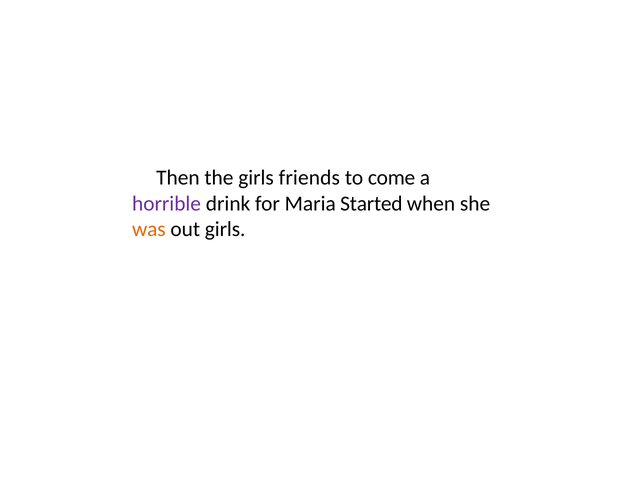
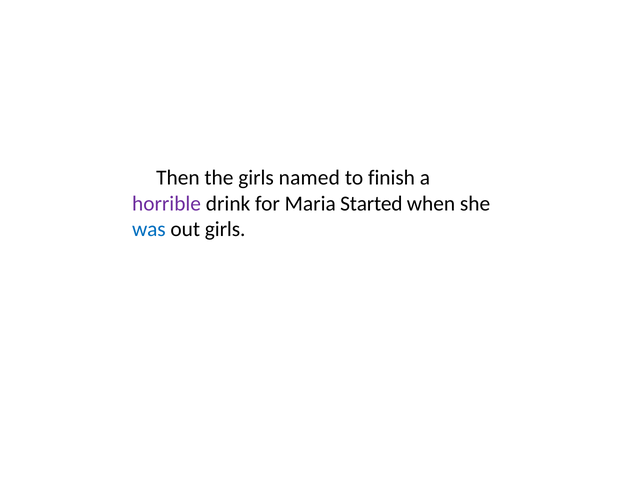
friends: friends -> named (309, 178)
come: come -> finish (391, 178)
was colour: orange -> blue (149, 229)
